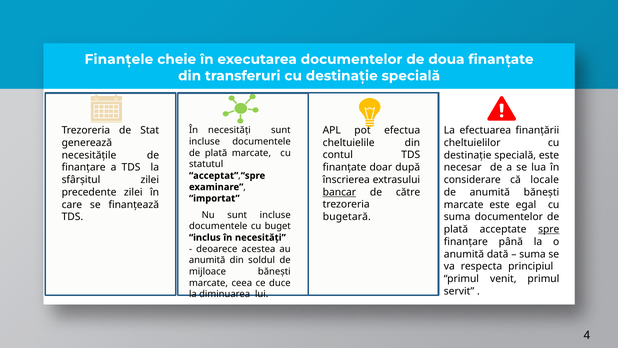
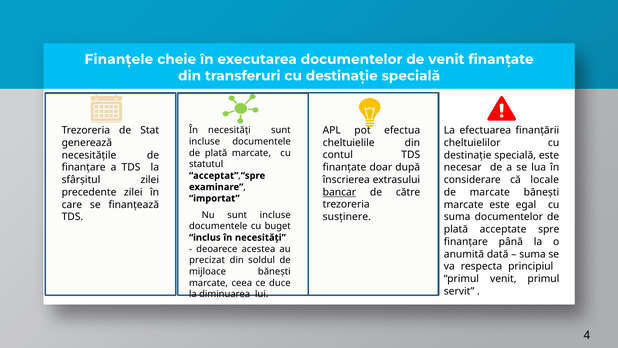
de doua: doua -> venit (446, 59)
de anumită: anumită -> marcate (490, 192)
bugetară: bugetară -> susținere (347, 217)
spre underline: present -> none (549, 229)
anumită: anumită -> precizat (207, 260)
